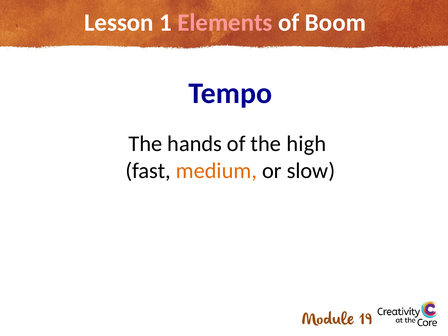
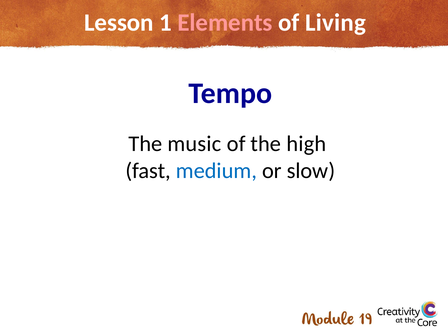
Boom: Boom -> Living (335, 23)
hands: hands -> music (194, 144)
medium colour: orange -> blue (216, 171)
